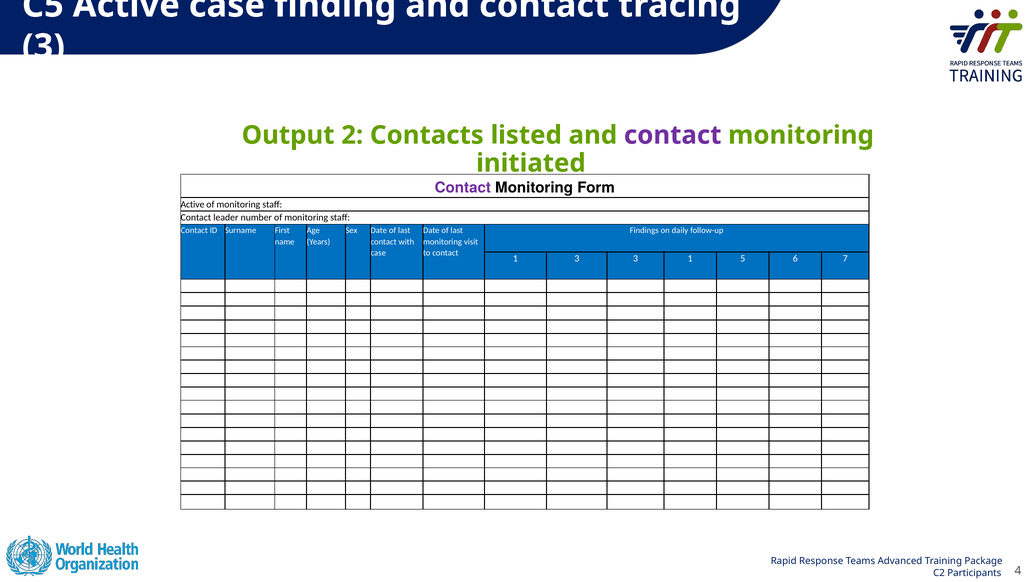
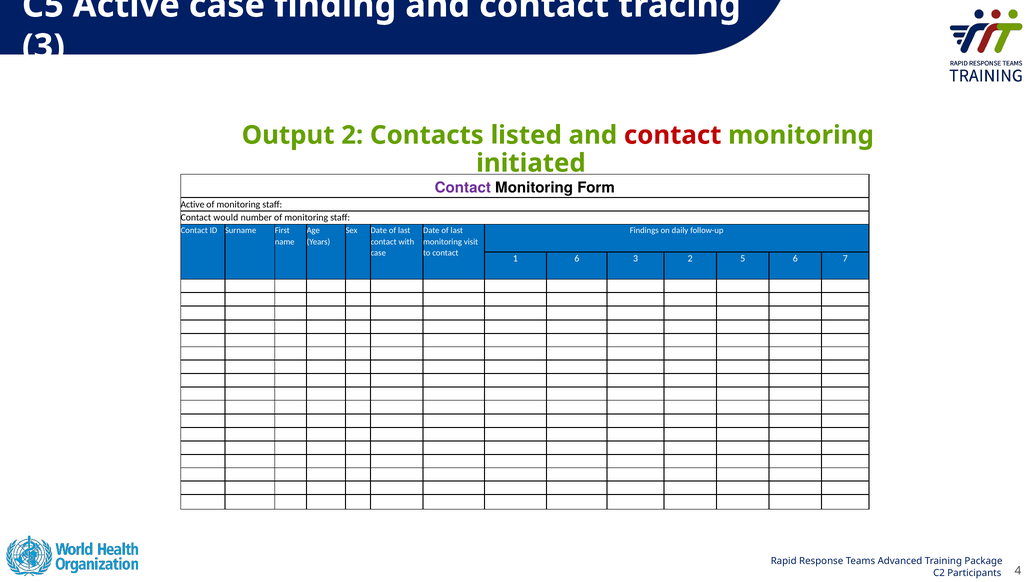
contact colour: purple -> red (673, 135)
leader: leader -> would (226, 218)
1 3: 3 -> 6 (577, 258)
3 1: 1 -> 2 (690, 258)
